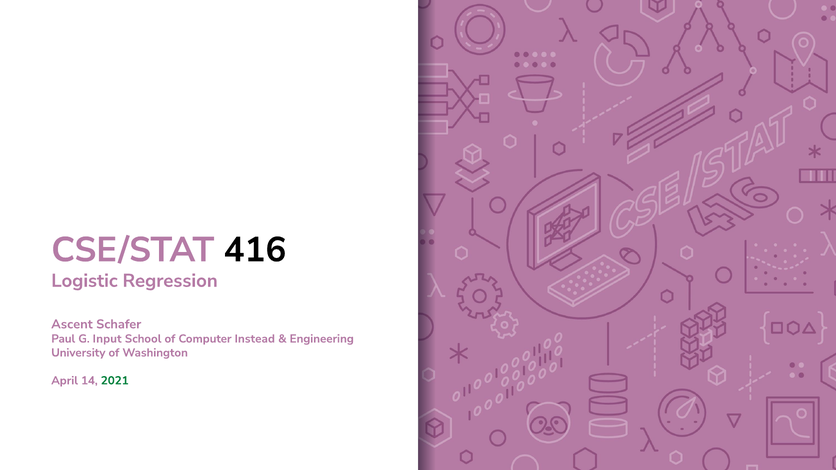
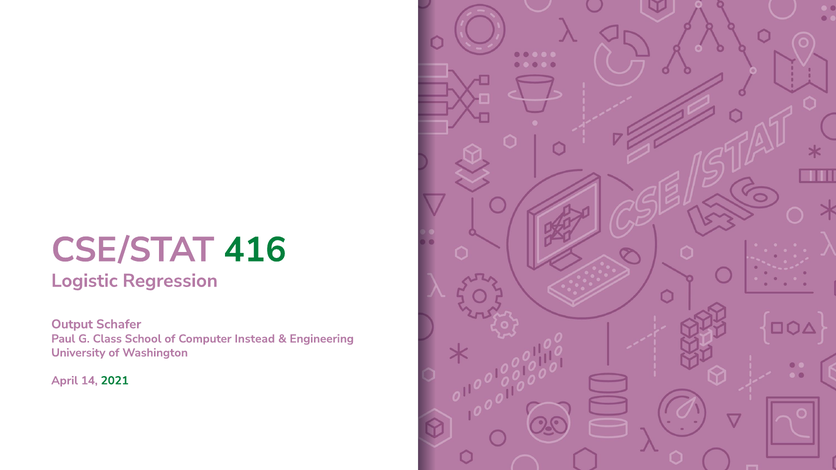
416 colour: black -> green (255, 250)
Ascent: Ascent -> Output (72, 324)
Input: Input -> Class (107, 339)
